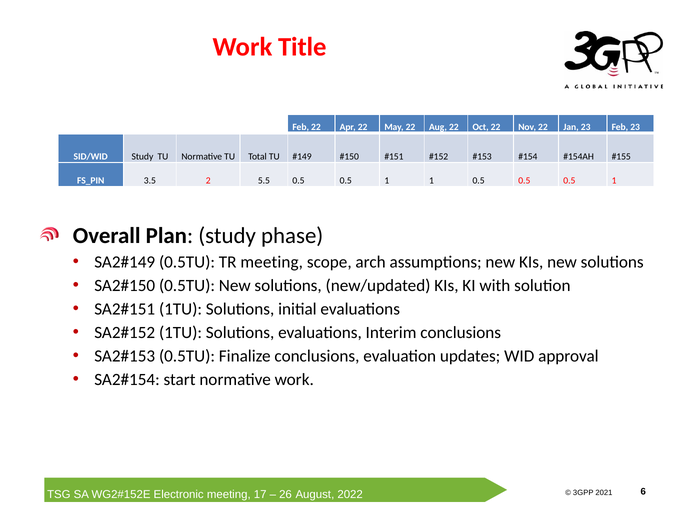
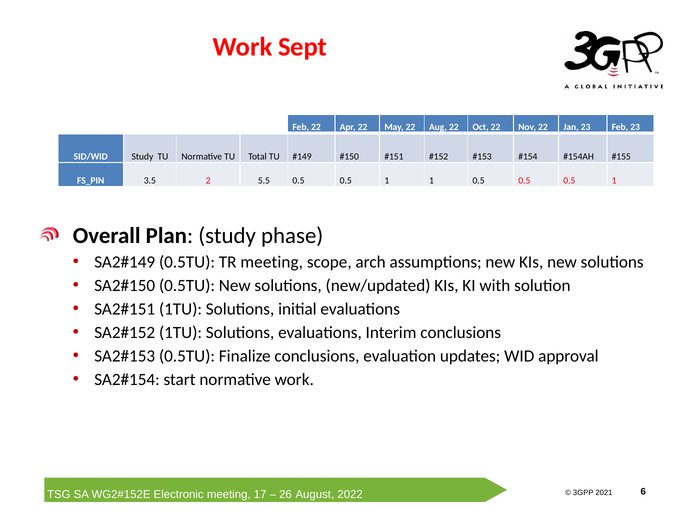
Title: Title -> Sept (303, 47)
